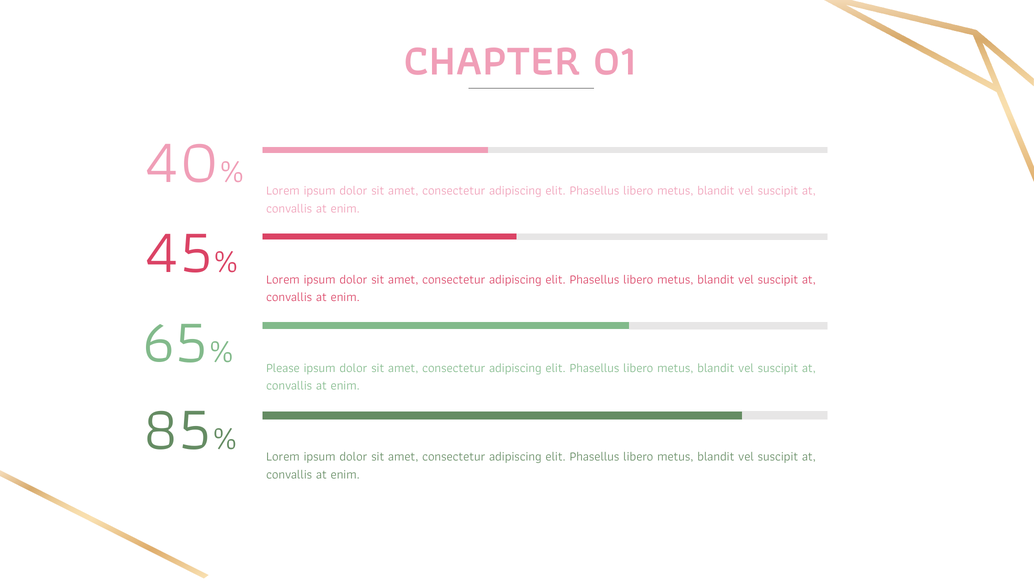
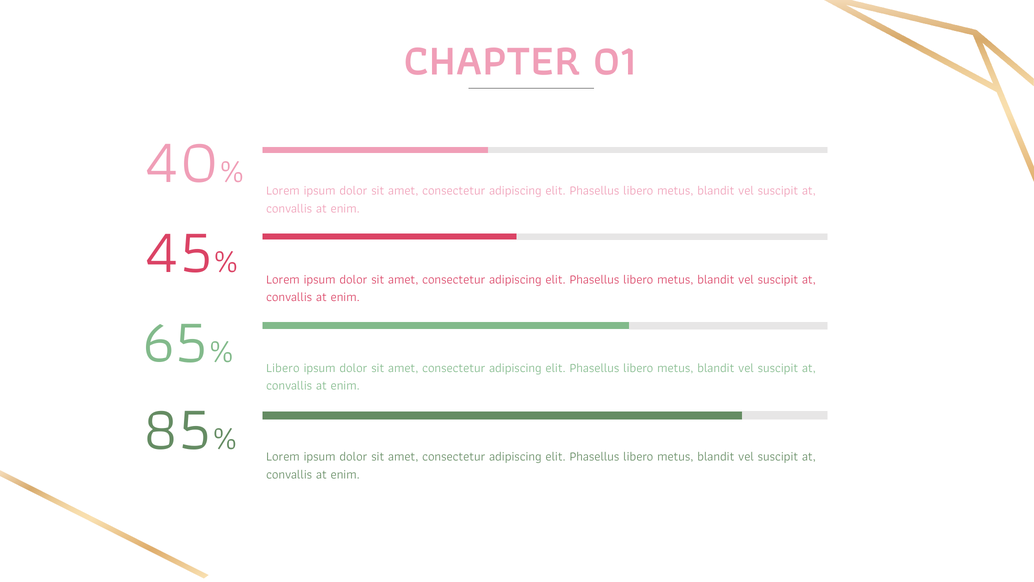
Please: Please -> Libero (283, 368)
